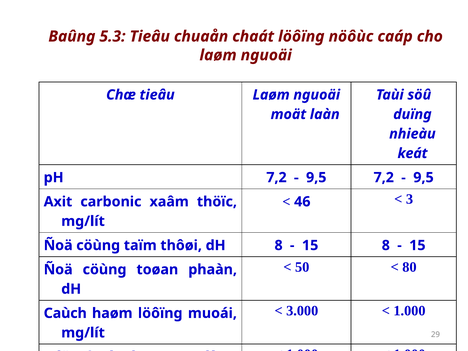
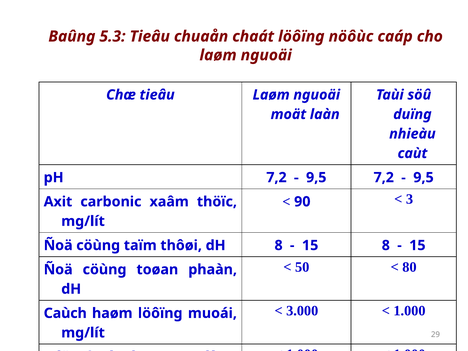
keát: keát -> caùt (412, 153)
46: 46 -> 90 (302, 202)
